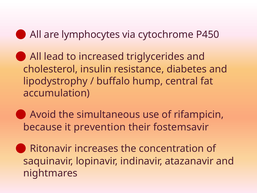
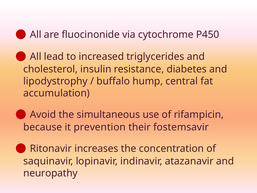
lymphocytes: lymphocytes -> fluocinonide (91, 34)
nightmares: nightmares -> neuropathy (51, 173)
